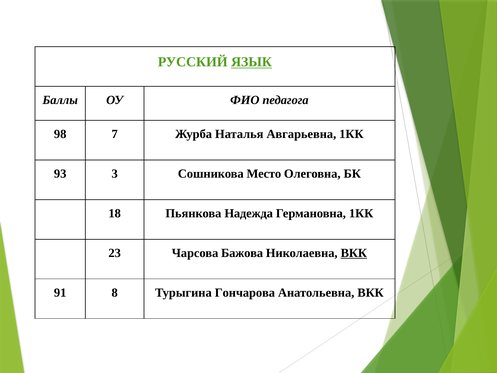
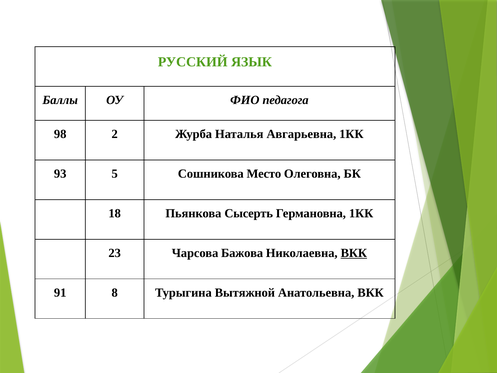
ЯЗЫК underline: present -> none (252, 62)
7: 7 -> 2 (115, 134)
3: 3 -> 5 (115, 174)
Надежда: Надежда -> Сысерть (249, 213)
Гончарова: Гончарова -> Вытяжной (245, 293)
